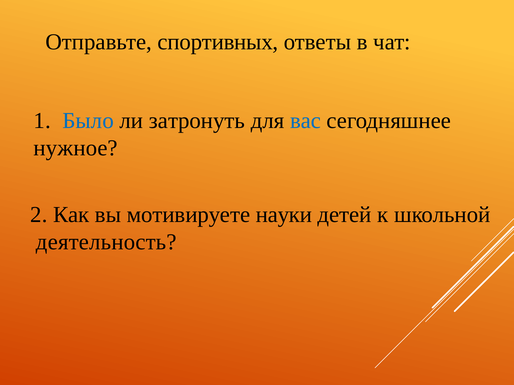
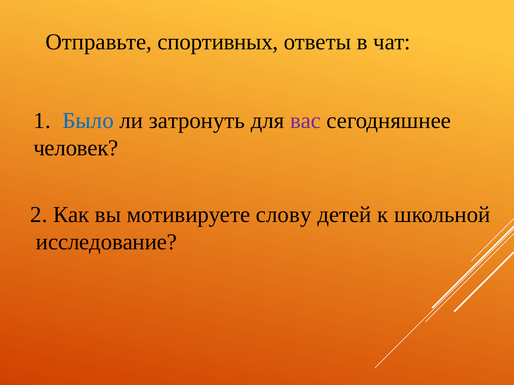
вас colour: blue -> purple (305, 121)
нужное: нужное -> человек (76, 148)
науки: науки -> слову (284, 215)
деятельность: деятельность -> исследование (106, 242)
